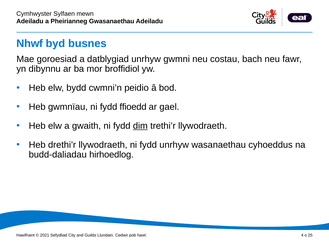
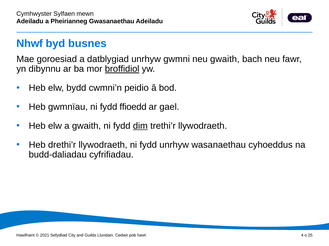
neu costau: costau -> gwaith (225, 59)
broffidiol underline: none -> present (122, 69)
hirhoedlog: hirhoedlog -> cyfrifiadau (111, 155)
